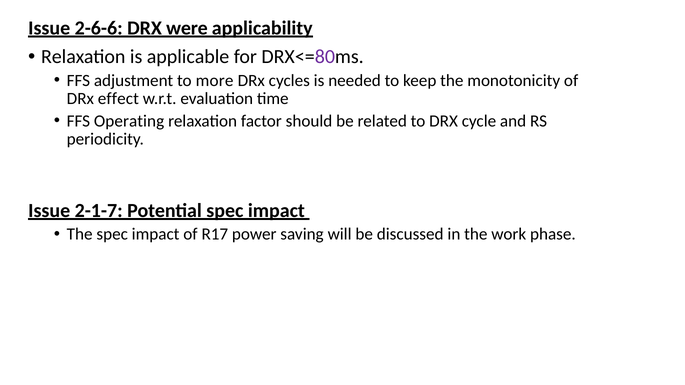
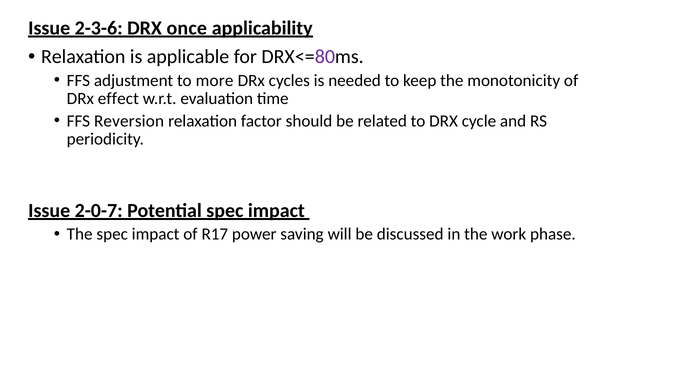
2-6-6: 2-6-6 -> 2-3-6 (99, 28)
were: were -> once (187, 28)
Operating: Operating -> Reversion (129, 121)
2-1-7: 2-1-7 -> 2-0-7 (99, 211)
